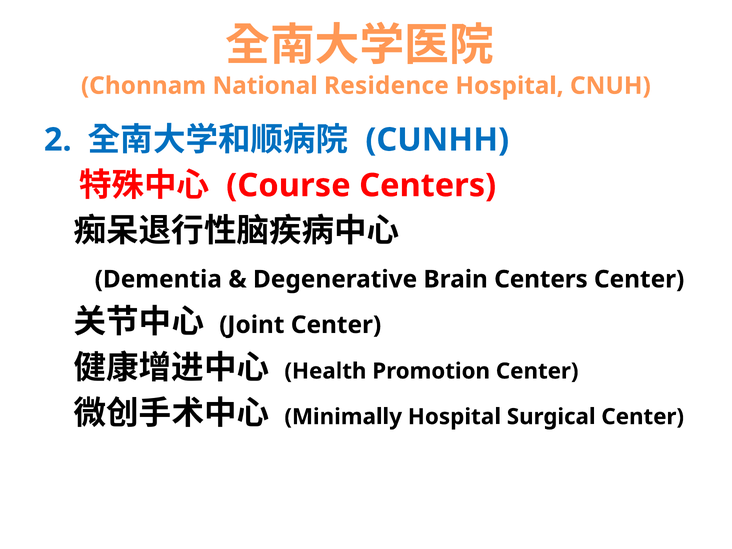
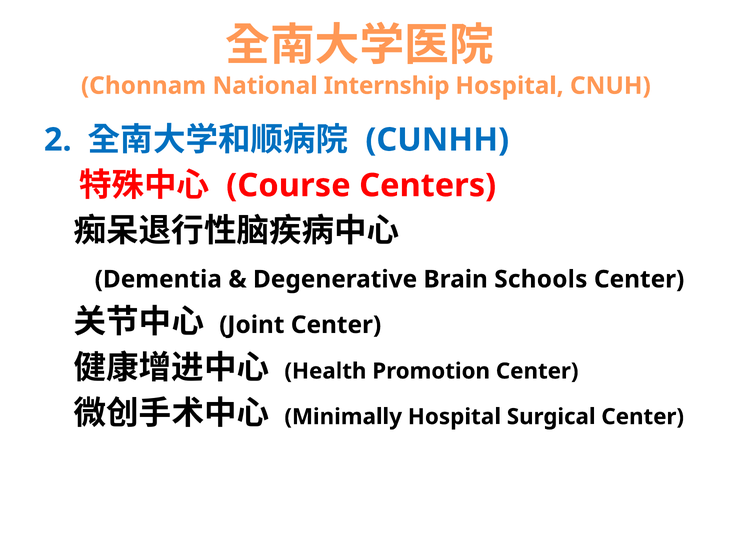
Residence: Residence -> Internship (387, 86)
Brain Centers: Centers -> Schools (541, 279)
